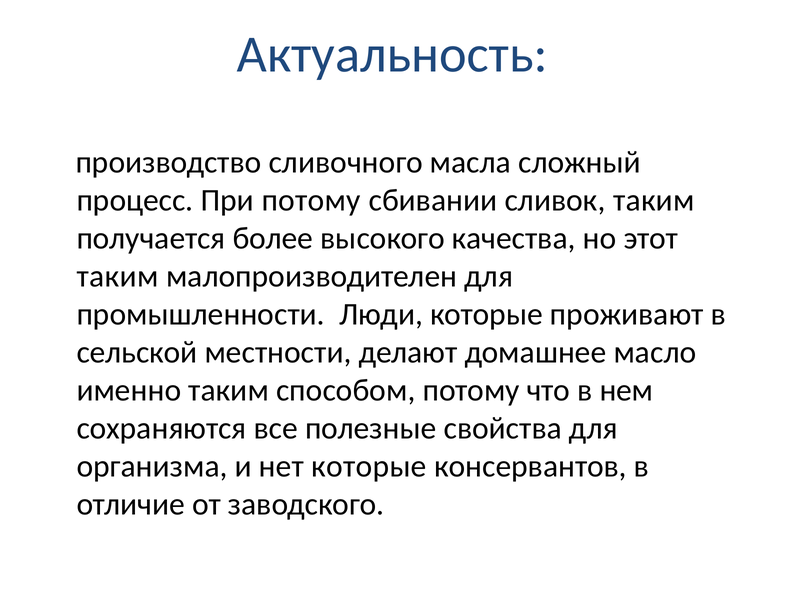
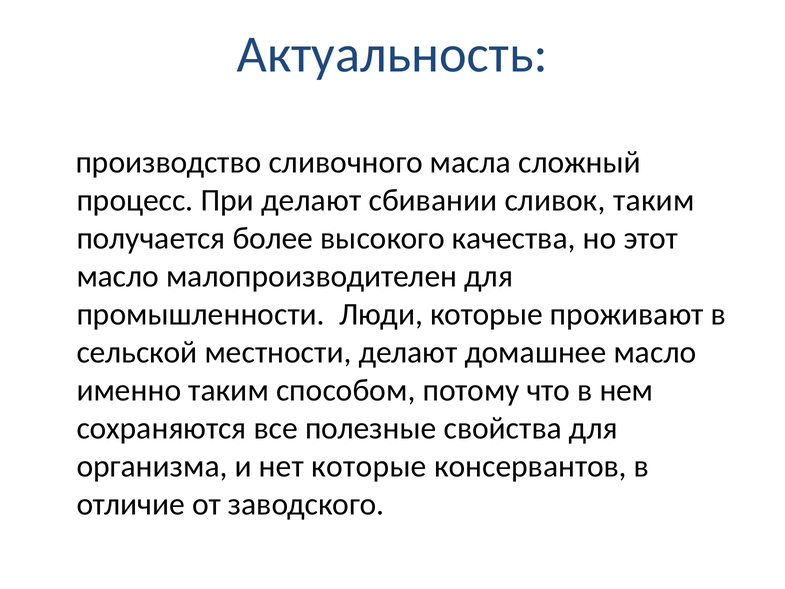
При потому: потому -> делают (311, 200)
таким: таким -> масло (118, 276)
